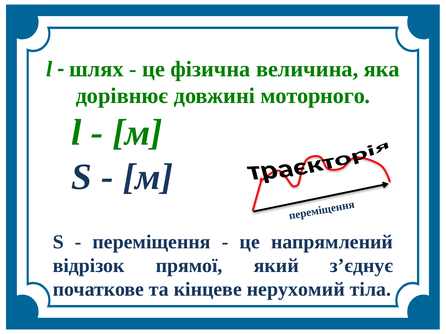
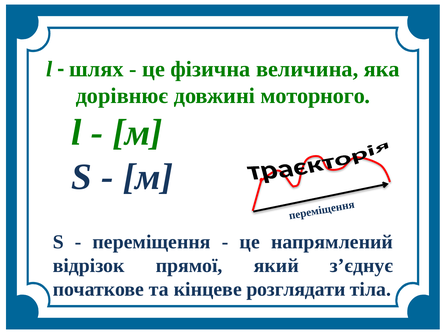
нерухомий: нерухомий -> розглядати (296, 290)
